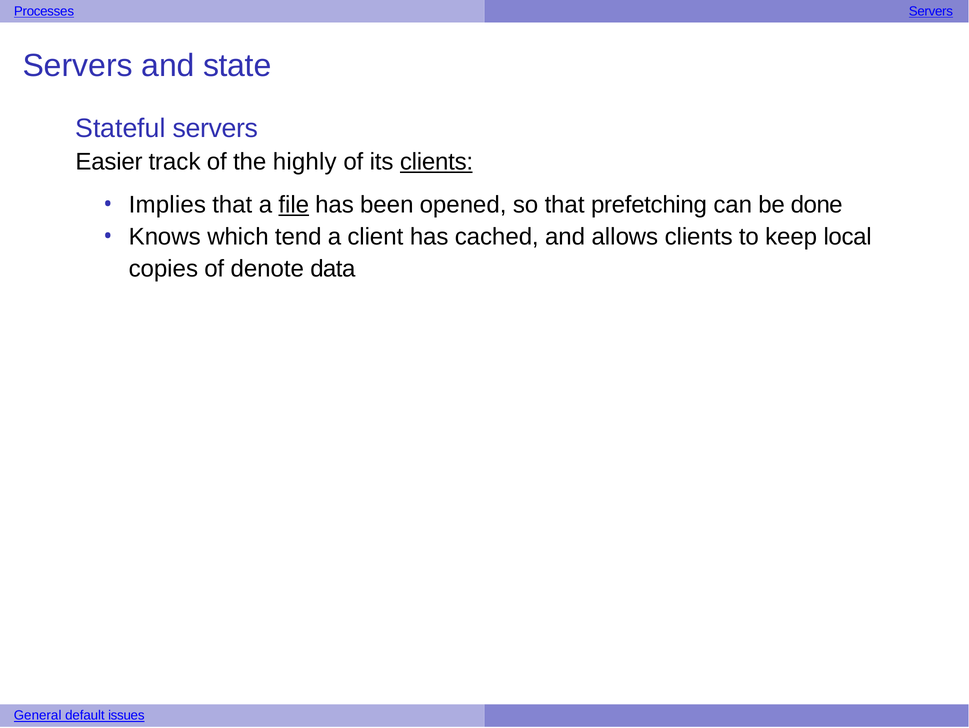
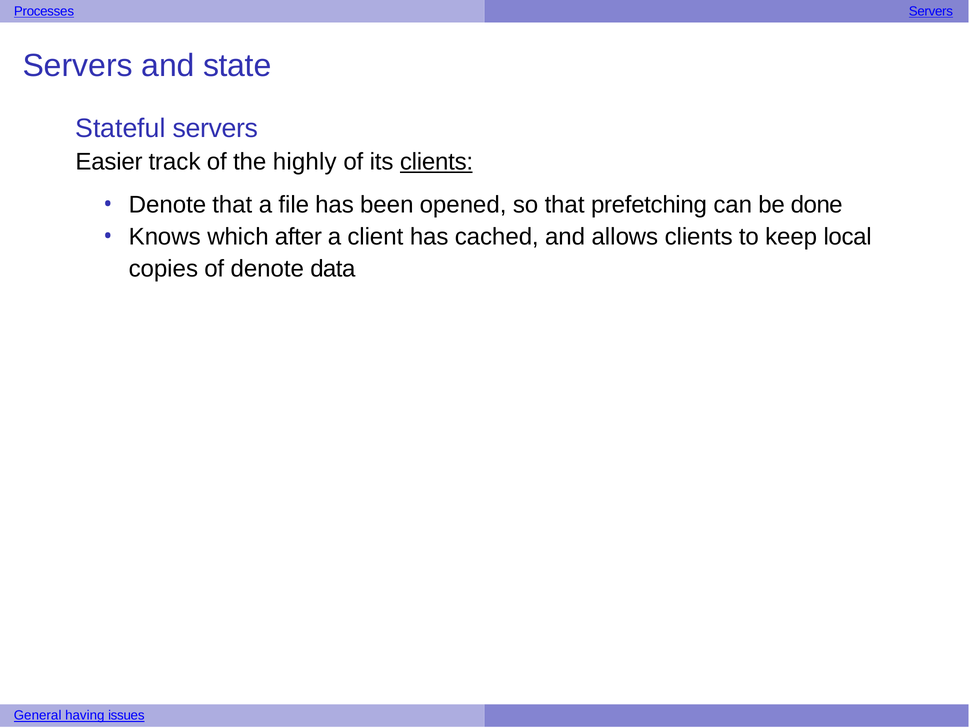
Implies: Implies -> Denote (167, 205)
file underline: present -> none (294, 205)
tend: tend -> after (298, 237)
default: default -> having (85, 715)
